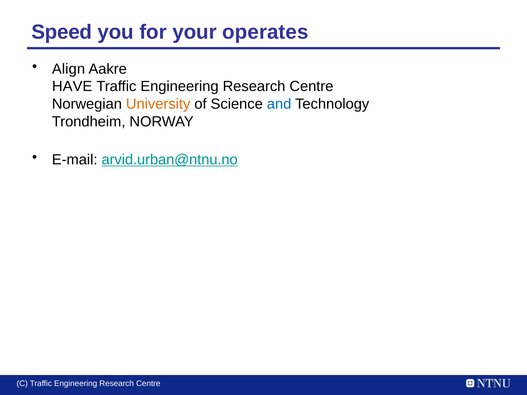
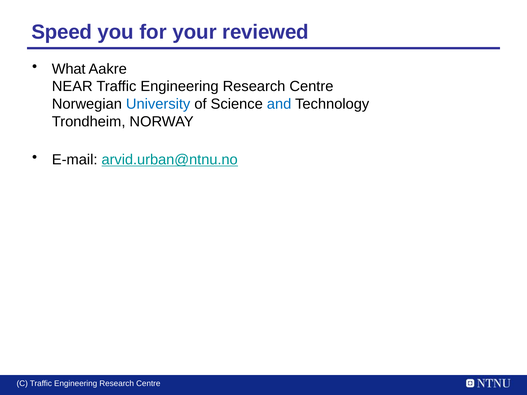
operates: operates -> reviewed (266, 32)
Align: Align -> What (69, 69)
HAVE: HAVE -> NEAR (72, 86)
University colour: orange -> blue (158, 104)
